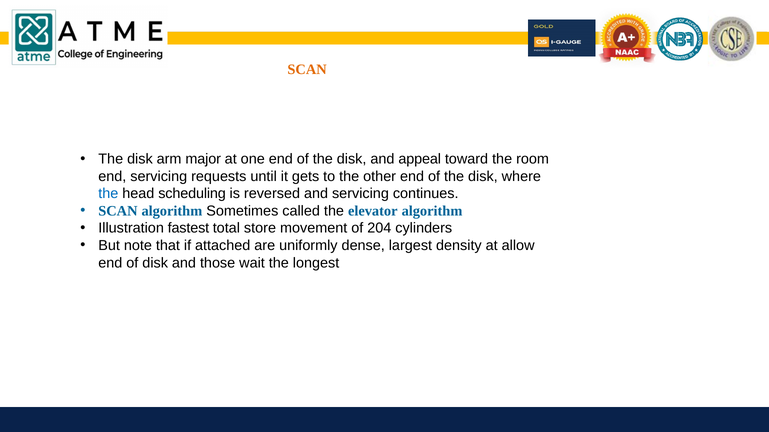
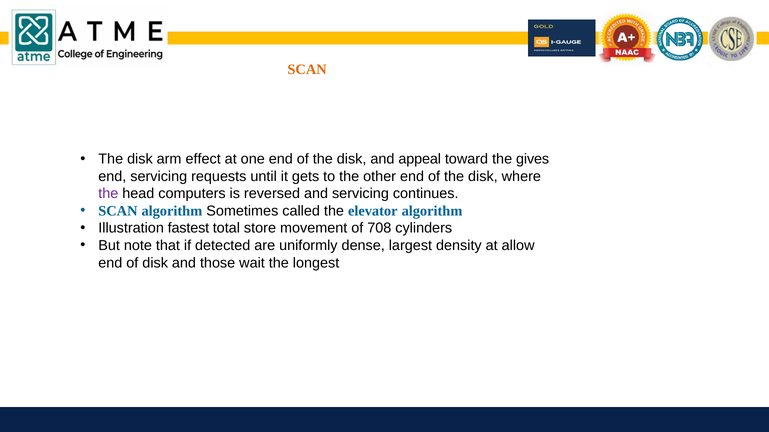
major: major -> effect (203, 159)
room: room -> gives (533, 159)
the colour: blue -> purple (108, 194)
scheduling: scheduling -> computers (192, 194)
204: 204 -> 708 (379, 229)
attached: attached -> detected (223, 246)
